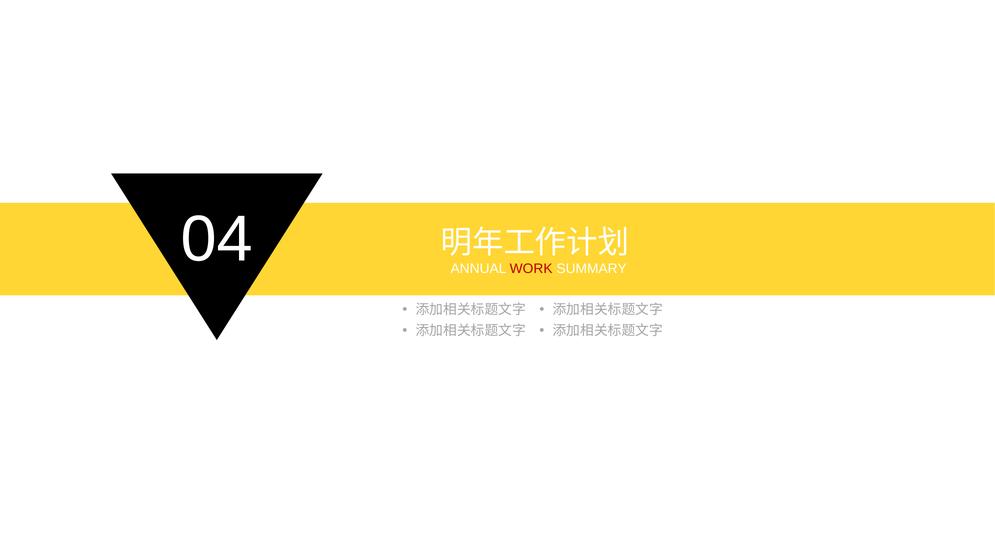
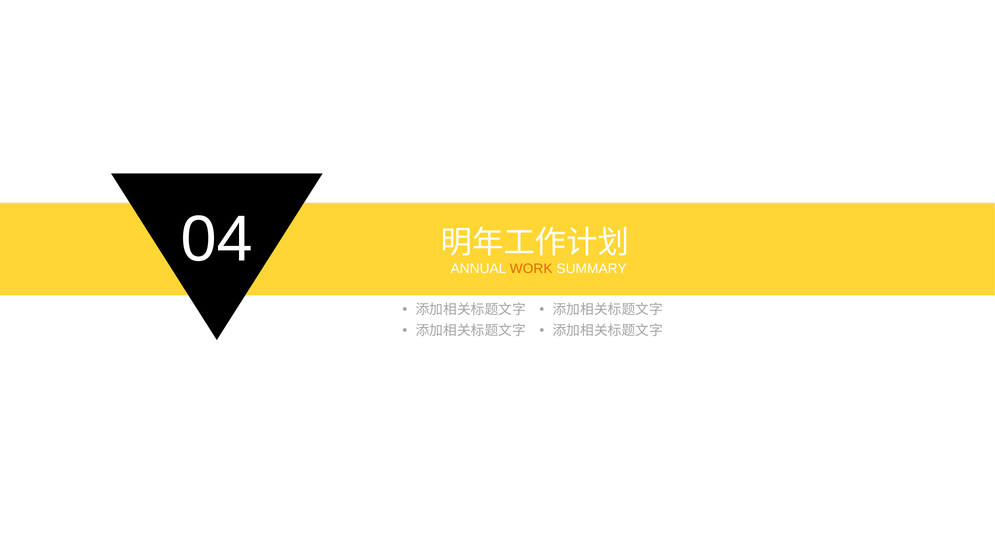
WORK colour: red -> orange (531, 269)
